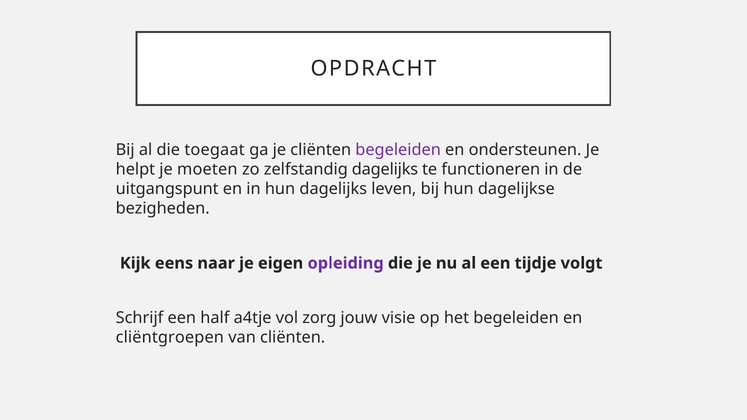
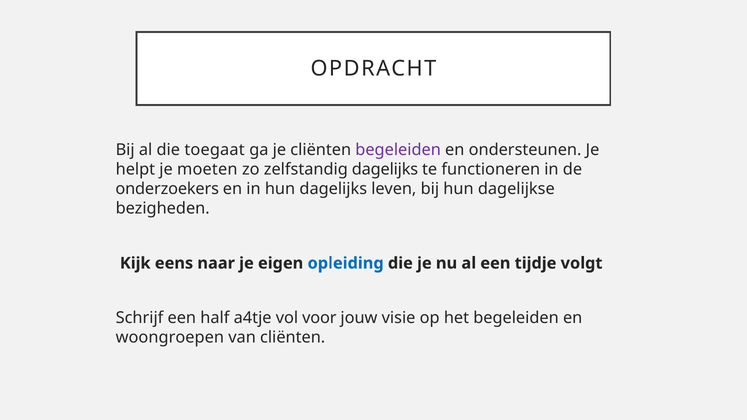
uitgangspunt: uitgangspunt -> onderzoekers (167, 189)
opleiding colour: purple -> blue (346, 263)
zorg: zorg -> voor (319, 318)
cliëntgroepen: cliëntgroepen -> woongroepen (170, 338)
